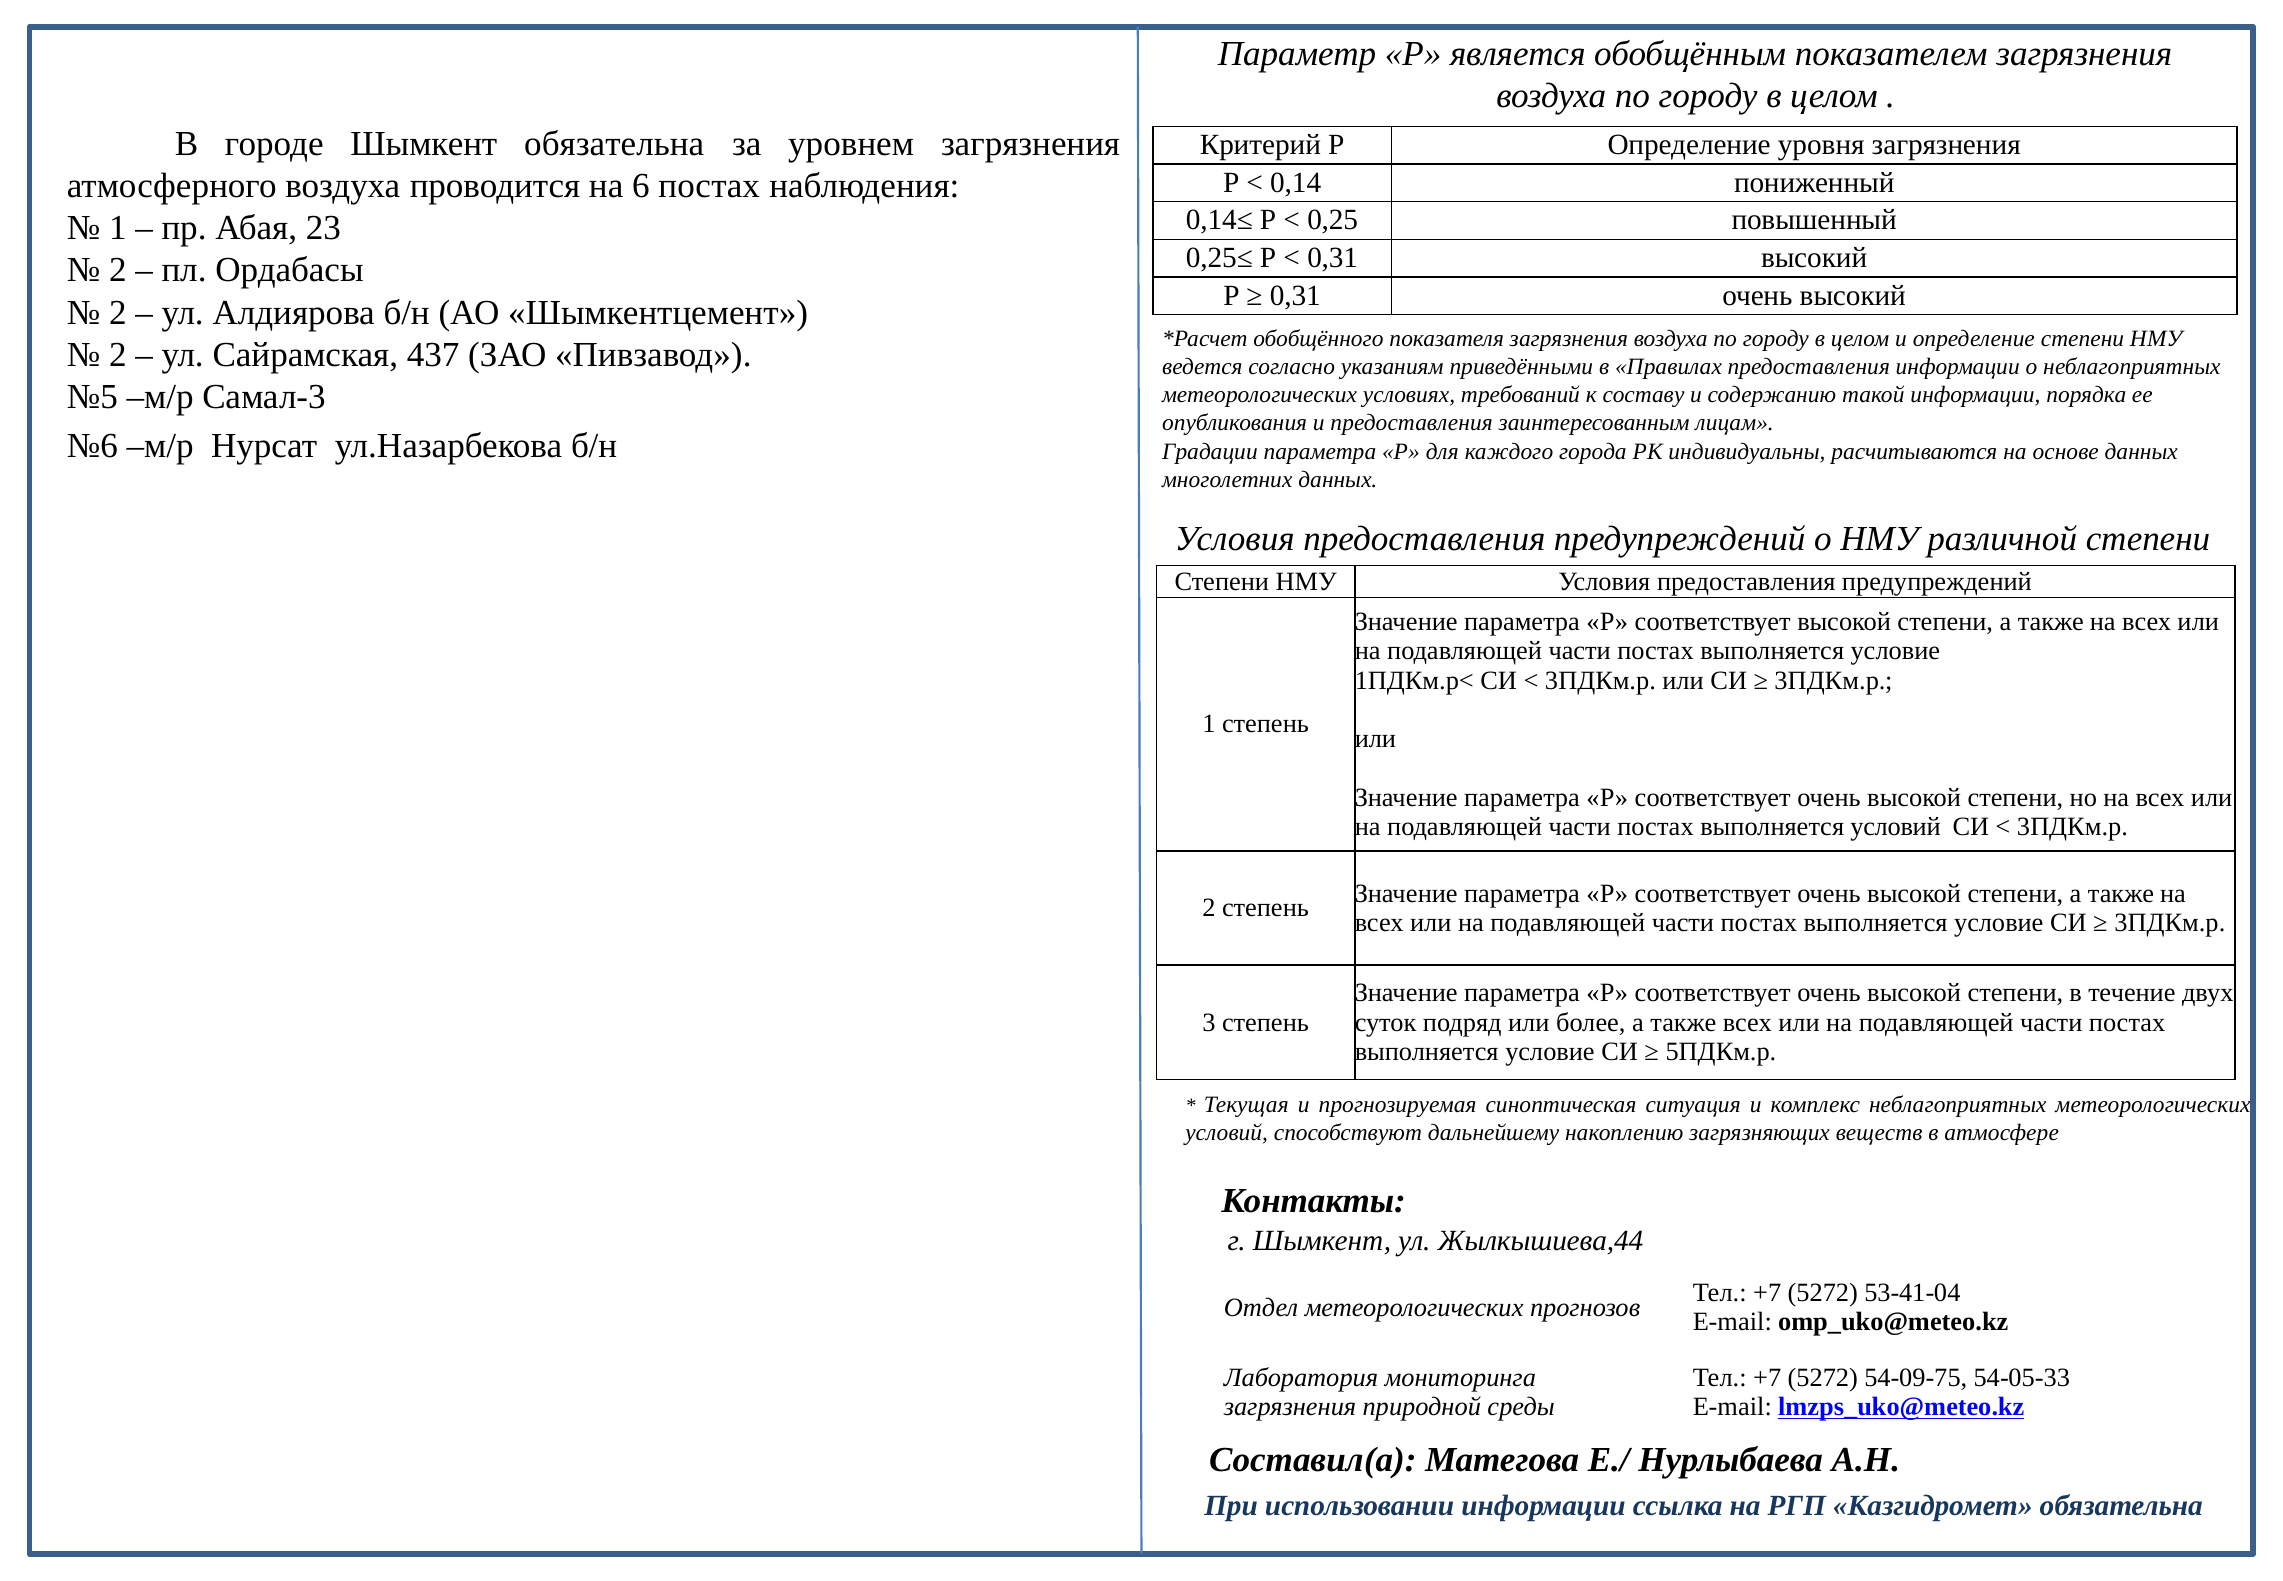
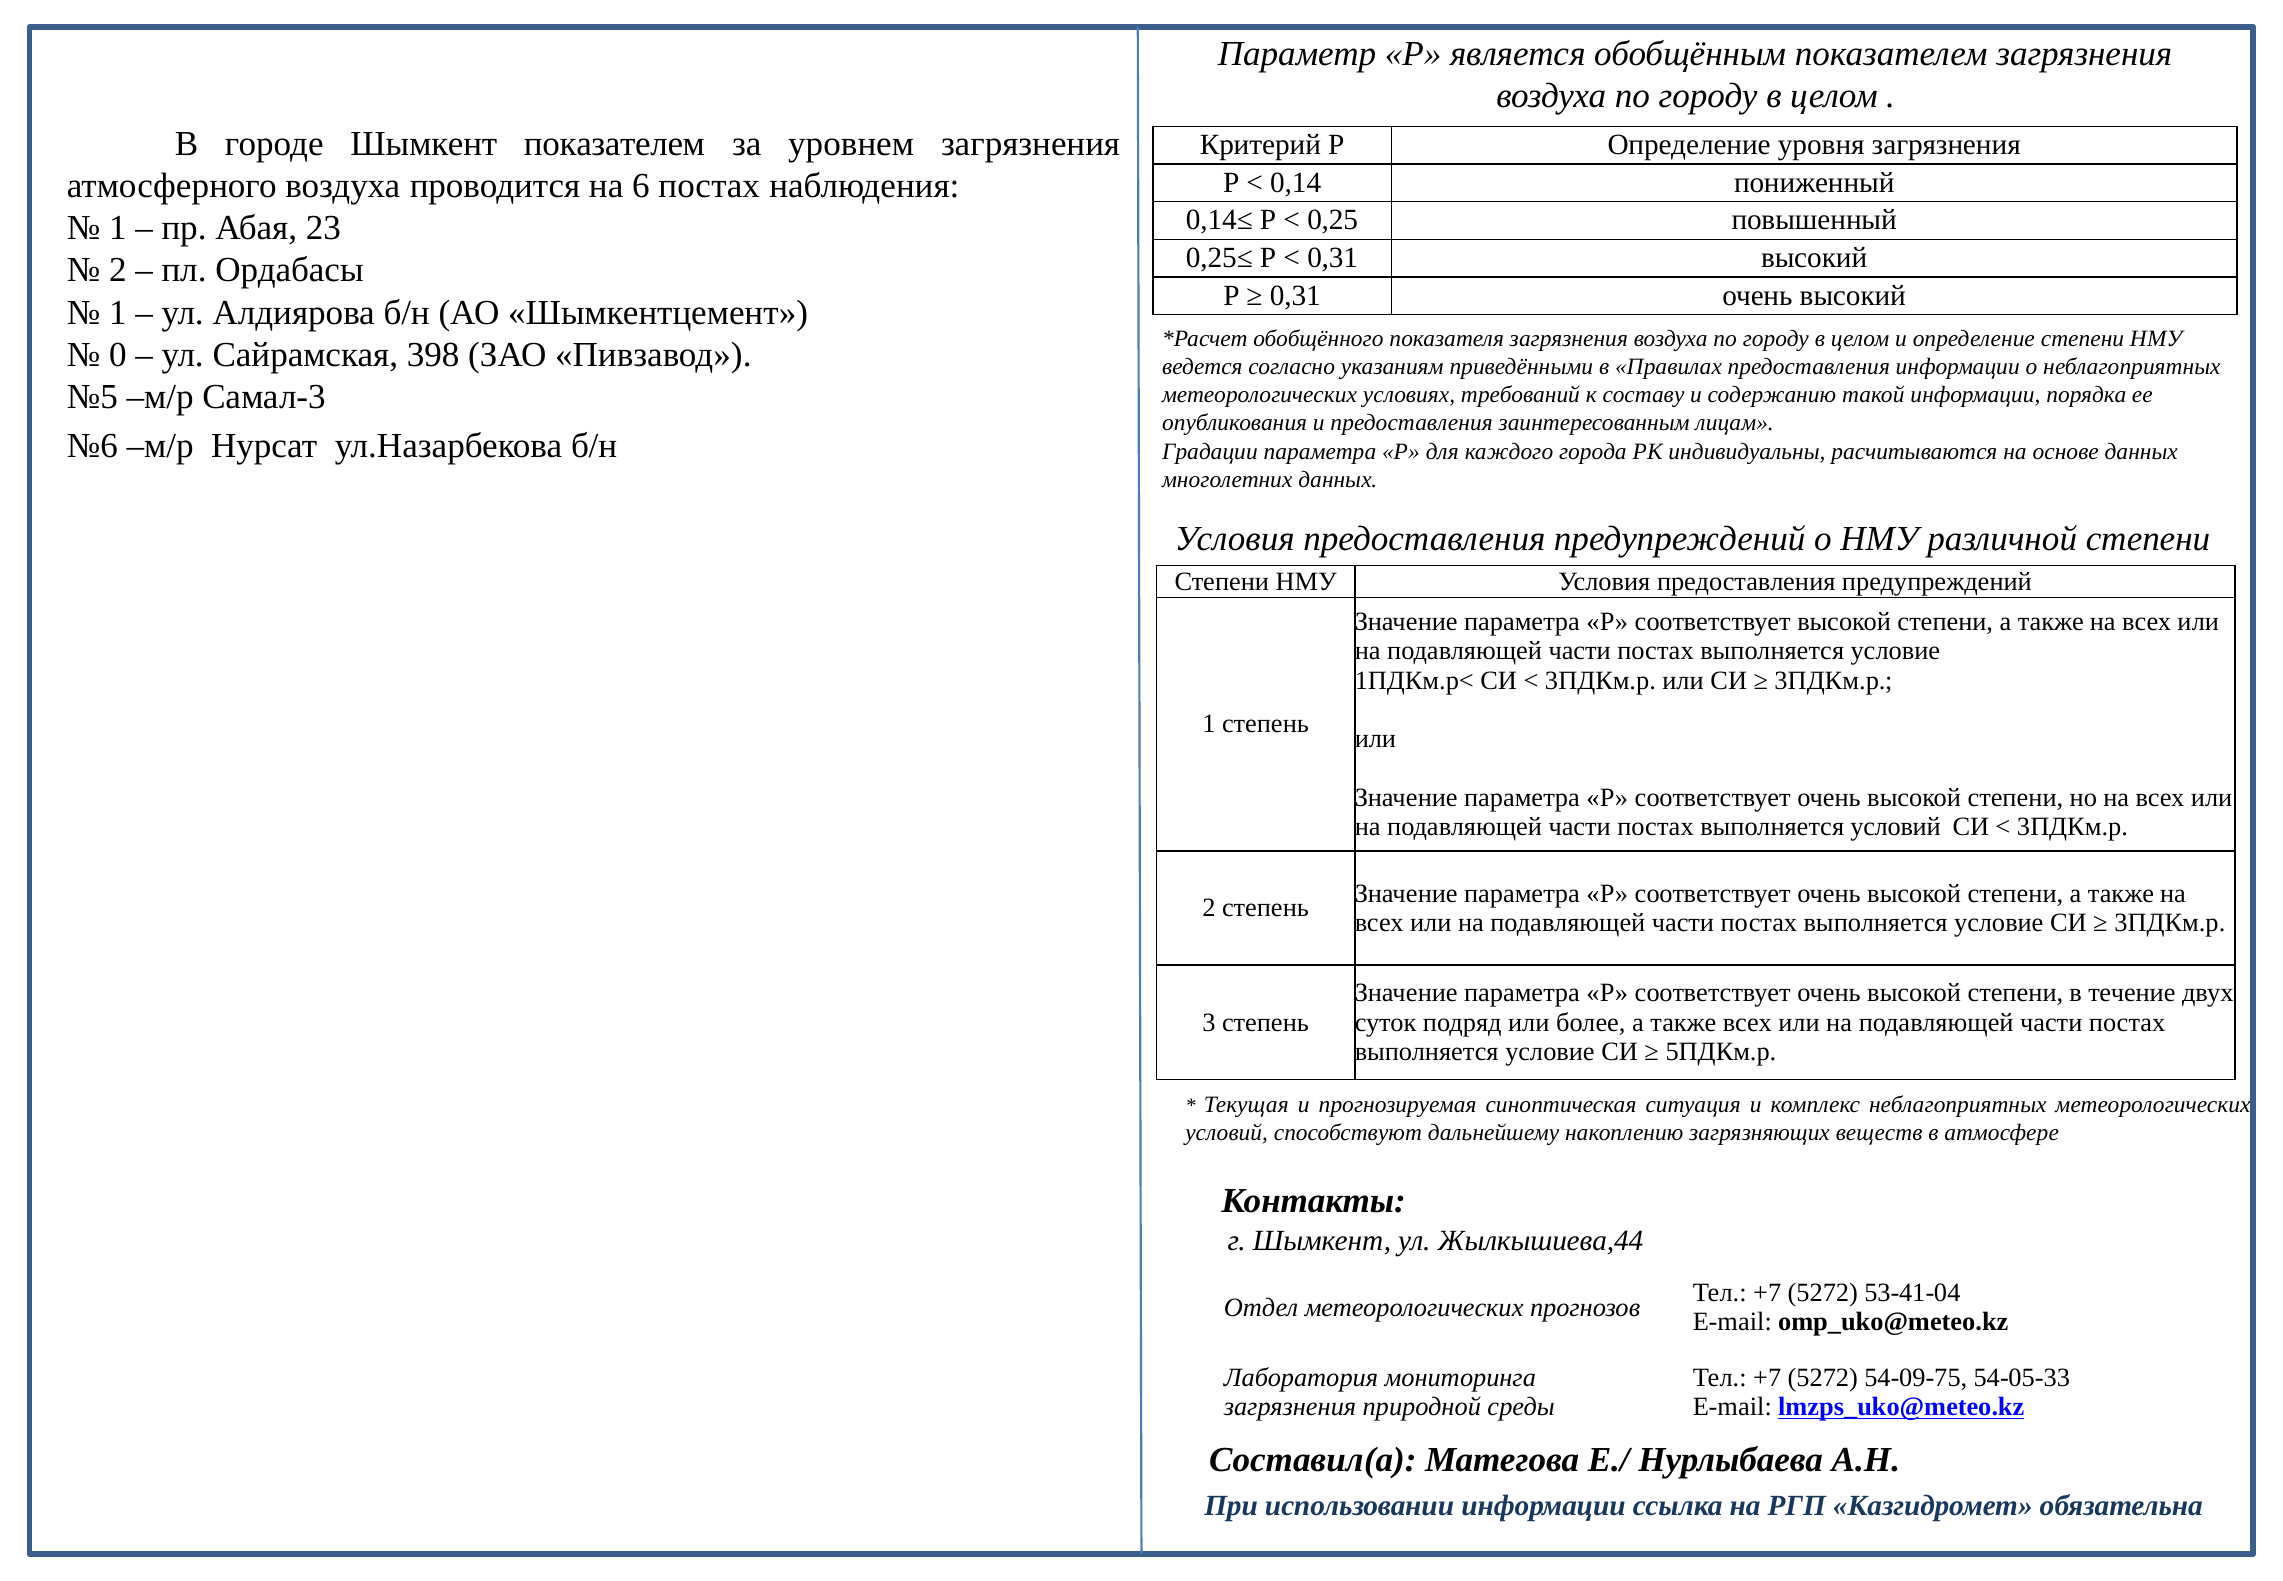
Шымкент обязательна: обязательна -> показателем (614, 144)
2: 2 -> 1 (118, 312)
2: 2 -> 0 (118, 354)
437: 437 -> 398 (433, 354)
